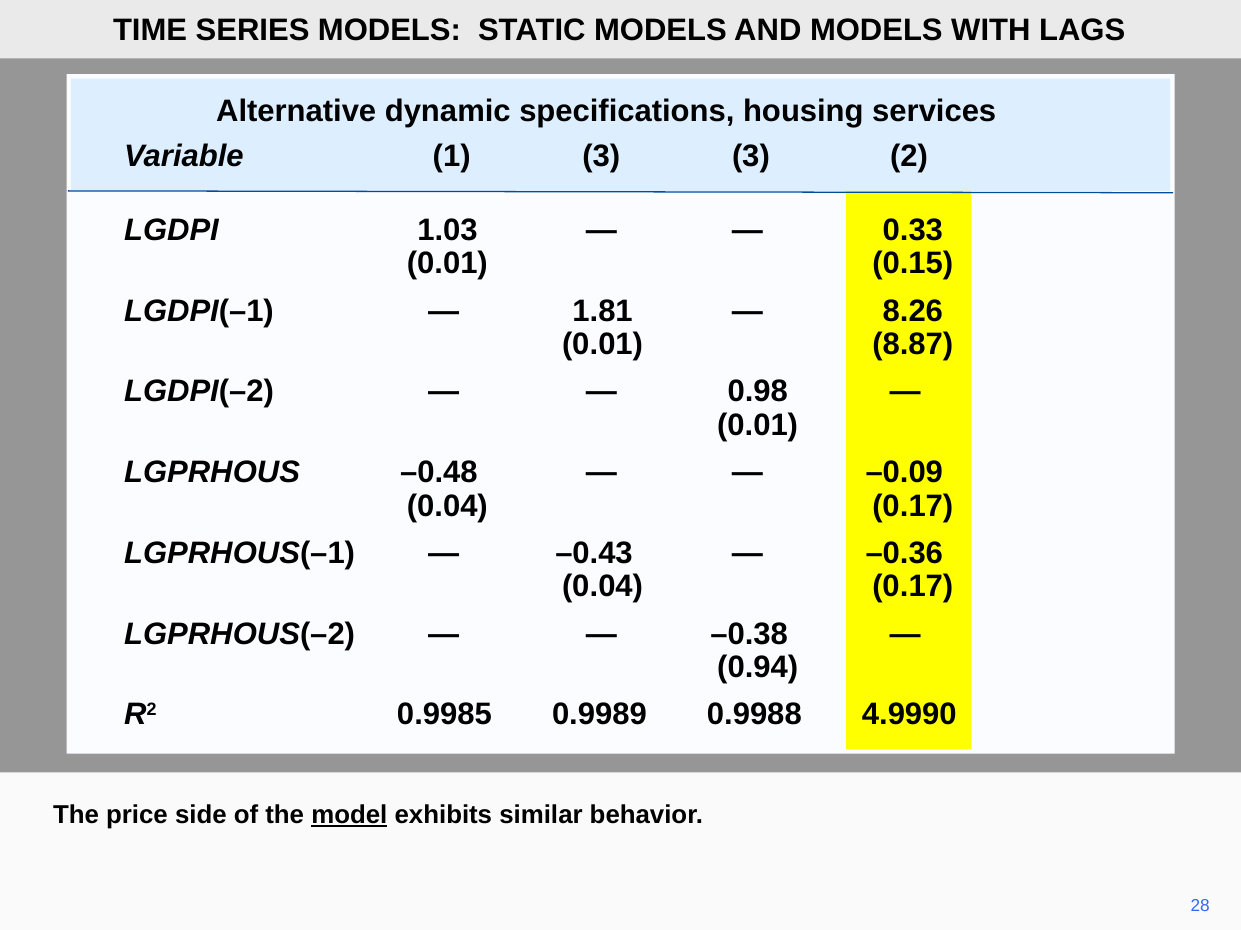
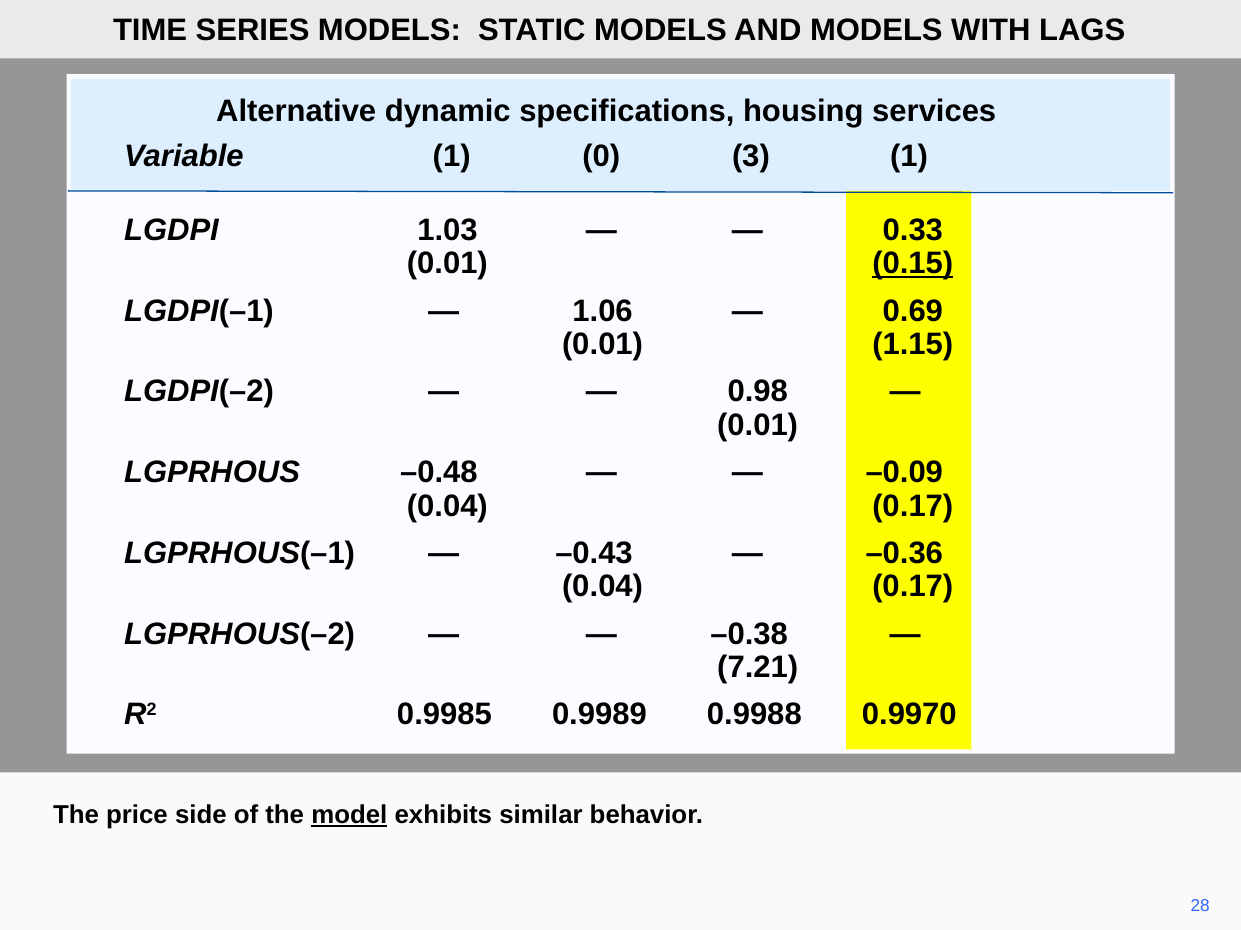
1 3: 3 -> 0 (601, 156)
3 2: 2 -> 1 (909, 156)
0.15 underline: none -> present (913, 264)
1.81: 1.81 -> 1.06 (603, 311)
8.26: 8.26 -> 0.69 (913, 311)
8.87: 8.87 -> 1.15 (913, 345)
0.94: 0.94 -> 7.21 (758, 668)
4.9990: 4.9990 -> 0.9970 (909, 715)
